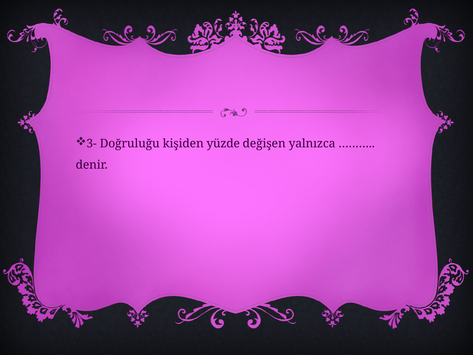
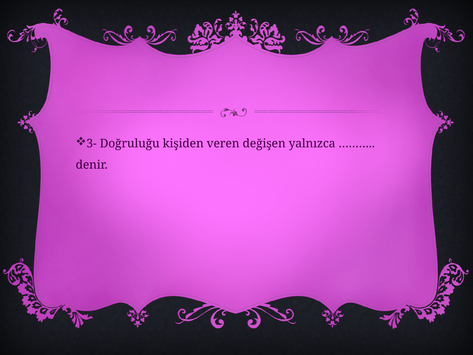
yüzde: yüzde -> veren (223, 144)
